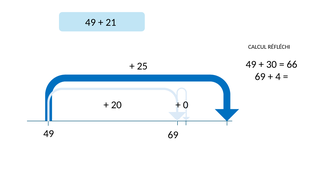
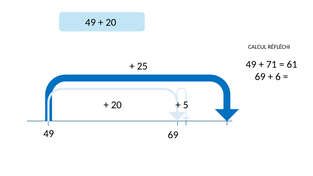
21: 21 -> 20 (111, 22)
30: 30 -> 71 (271, 64)
66: 66 -> 61 (292, 64)
4: 4 -> 6 (278, 77)
0: 0 -> 5 (186, 105)
